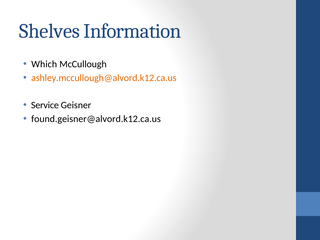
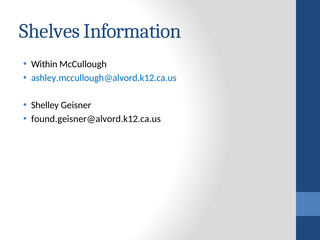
Which: Which -> Within (44, 64)
ashley.mccullough@alvord.k12.ca.us colour: orange -> blue (104, 78)
Service: Service -> Shelley (45, 105)
